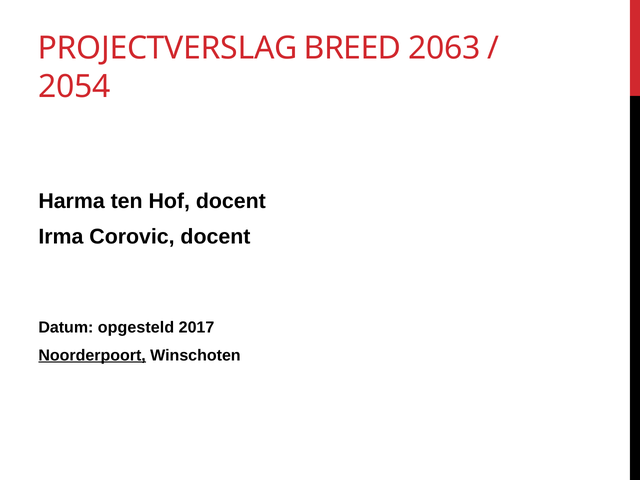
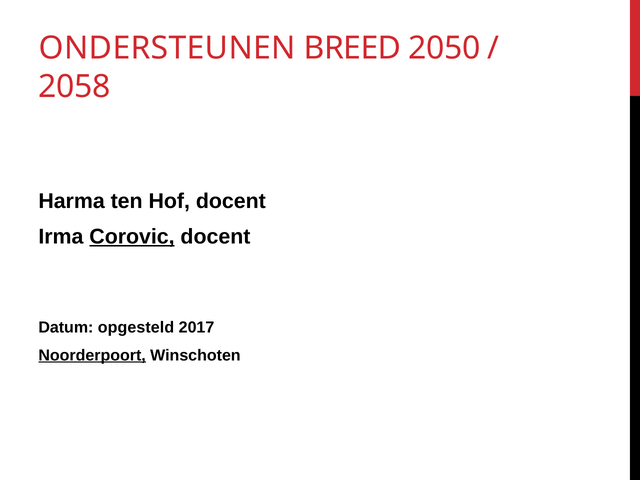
PROJECTVERSLAG: PROJECTVERSLAG -> ONDERSTEUNEN (167, 48)
2063: 2063 -> 2050 (445, 48)
2054: 2054 -> 2058 (74, 86)
Corovic underline: none -> present (132, 237)
